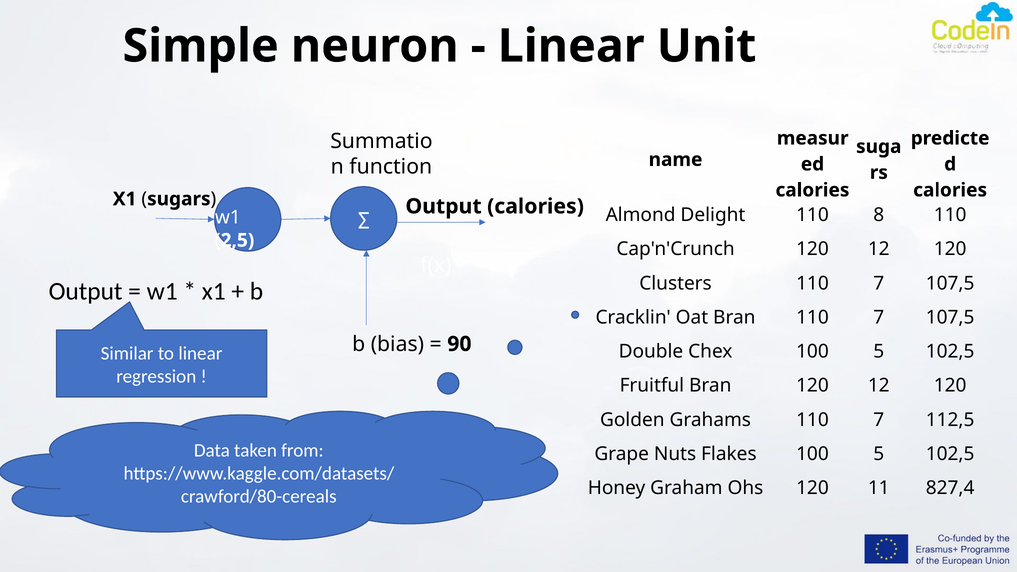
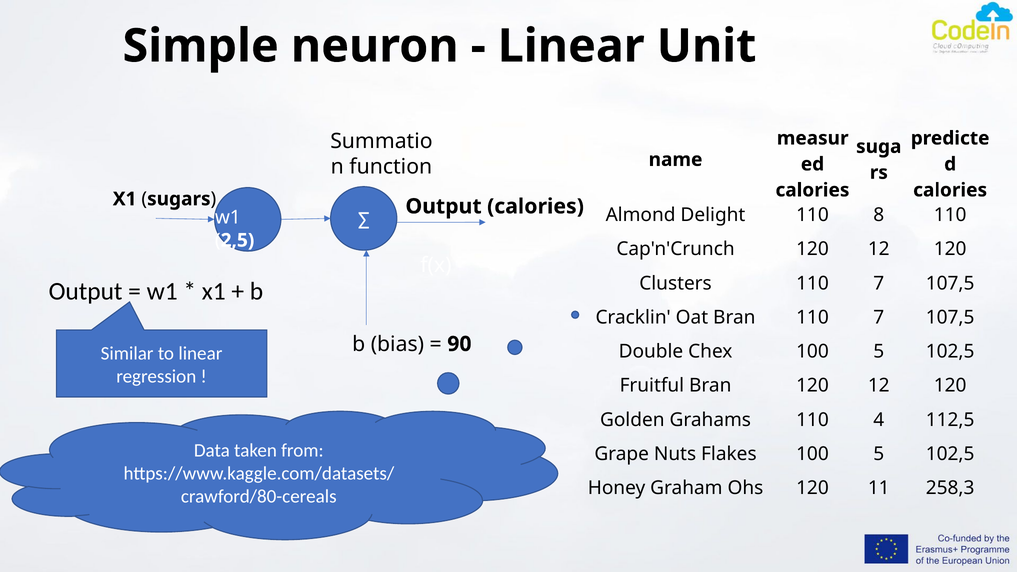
Grahams 110 7: 7 -> 4 (879, 420)
827,4: 827,4 -> 258,3 (950, 488)
